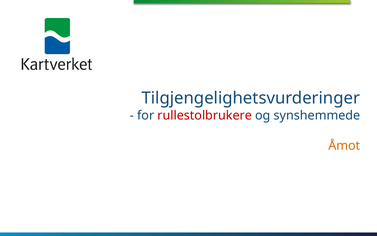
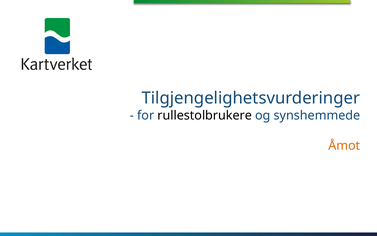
rullestolbrukere colour: red -> black (205, 115)
